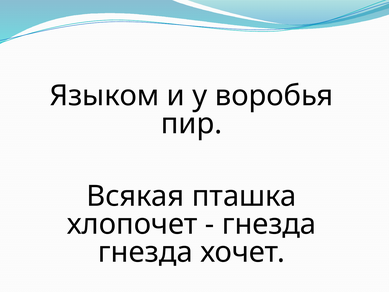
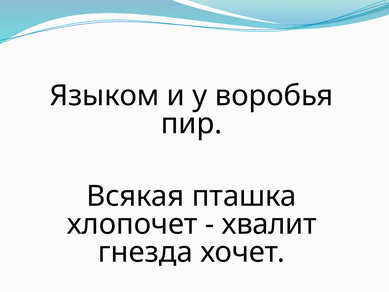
гнезда: гнезда -> хвалит (269, 224)
